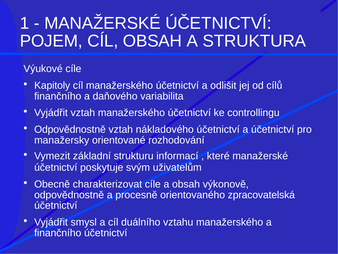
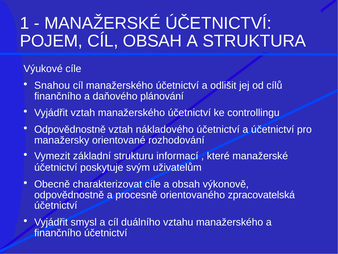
Kapitoly: Kapitoly -> Snahou (52, 85)
variabilita: variabilita -> plánování (162, 96)
